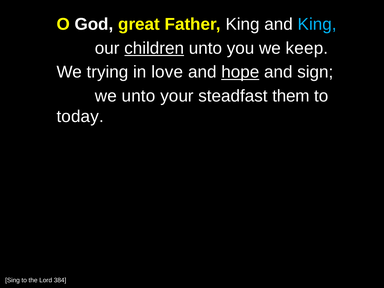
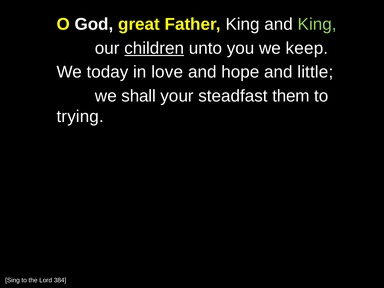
King colour: light blue -> light green (317, 24)
trying: trying -> today (107, 72)
hope underline: present -> none (240, 72)
sign: sign -> little (315, 72)
we unto: unto -> shall (139, 96)
today: today -> trying (80, 116)
